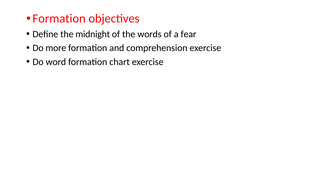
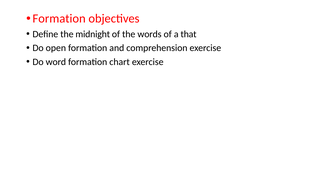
fear: fear -> that (189, 34)
more: more -> open (56, 48)
